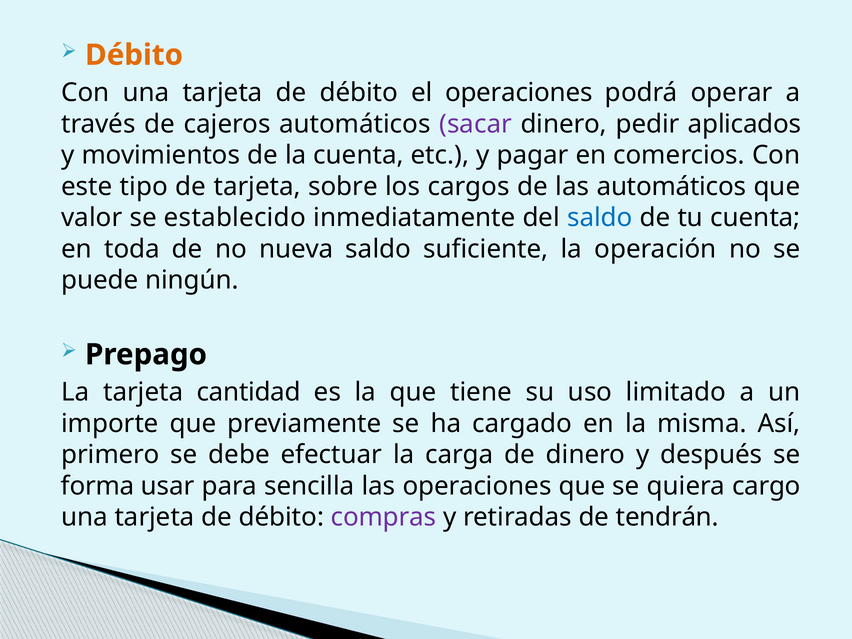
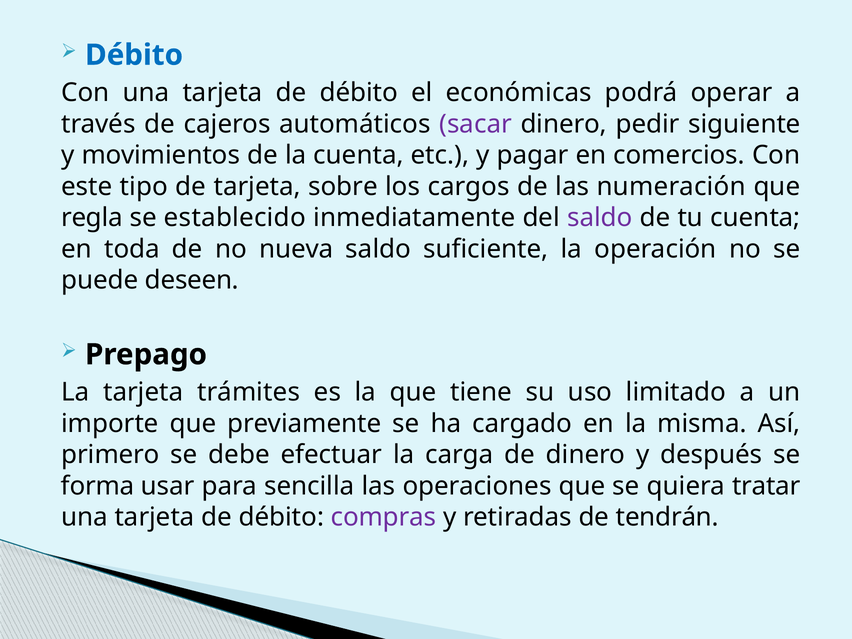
Débito colour: orange -> blue (134, 55)
el operaciones: operaciones -> económicas (519, 93)
aplicados: aplicados -> siguiente (744, 124)
las automáticos: automáticos -> numeración (671, 187)
valor: valor -> regla (92, 218)
saldo colour: blue -> purple (600, 218)
ningún: ningún -> deseen (192, 280)
cantidad: cantidad -> trámites (249, 392)
cargo: cargo -> tratar (766, 486)
